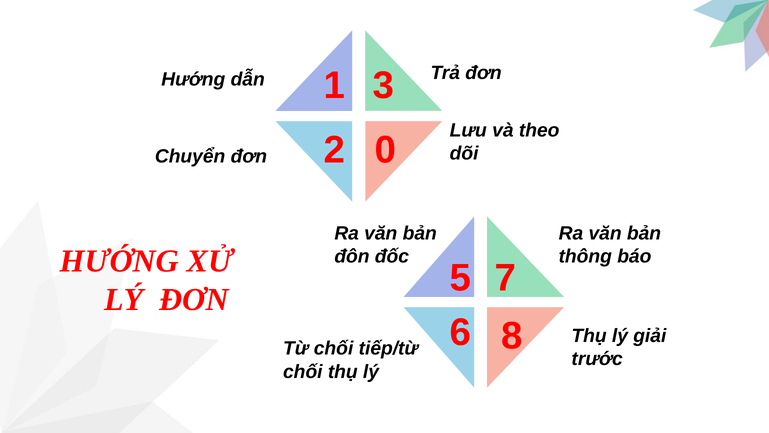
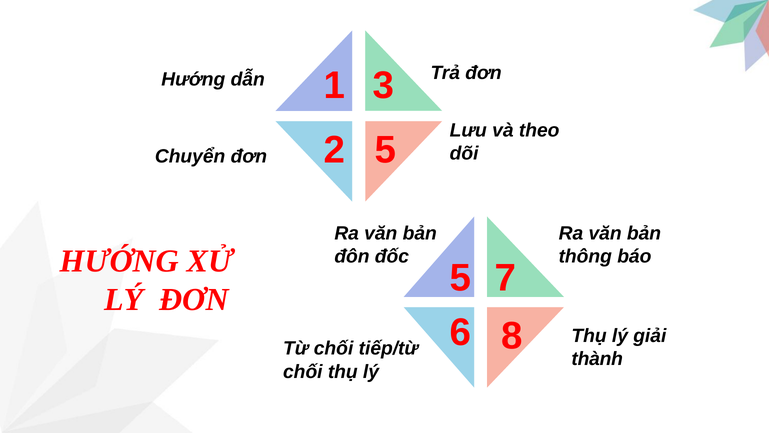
2 0: 0 -> 5 (386, 150)
trước: trước -> thành (597, 359)
